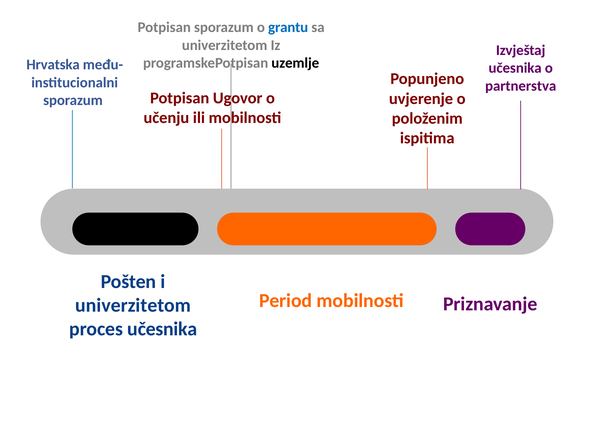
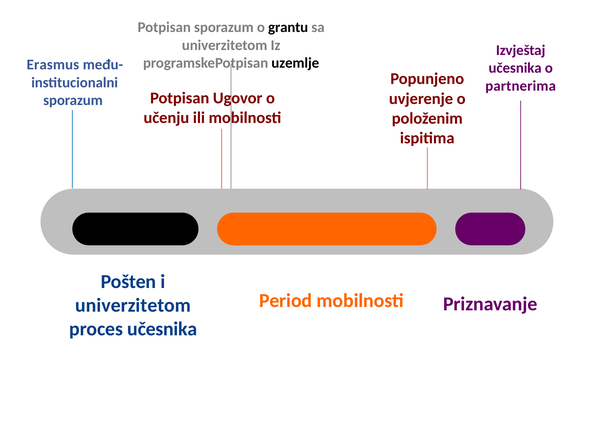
grantu colour: blue -> black (288, 27)
Hrvatska: Hrvatska -> Erasmus (53, 65)
partnerstva: partnerstva -> partnerima (521, 86)
